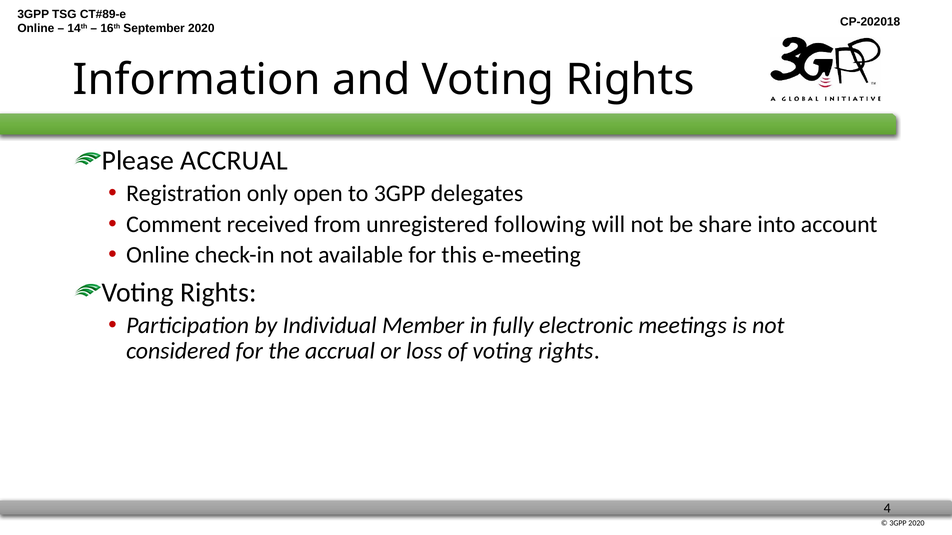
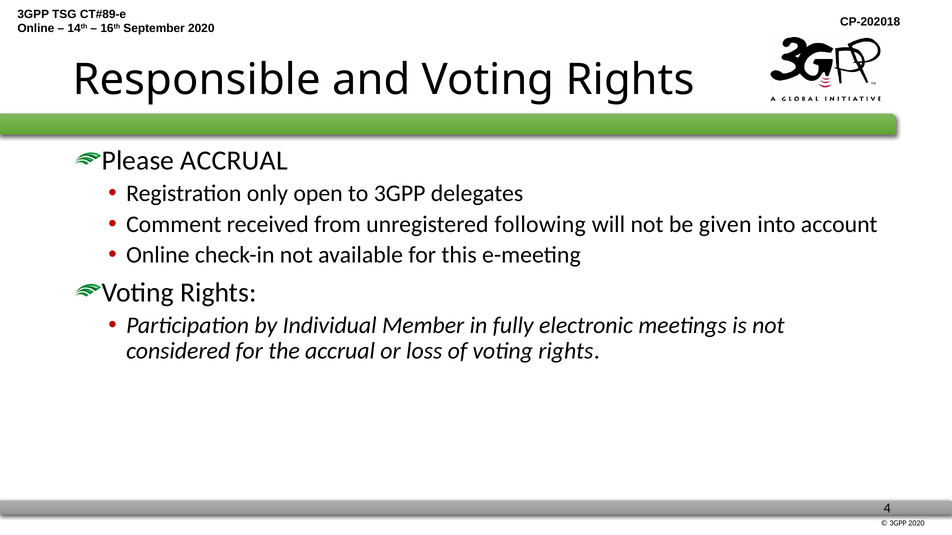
Information: Information -> Responsible (197, 80)
share: share -> given (725, 224)
